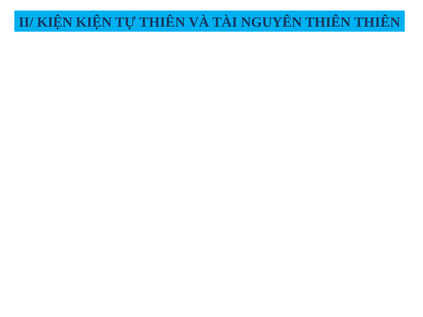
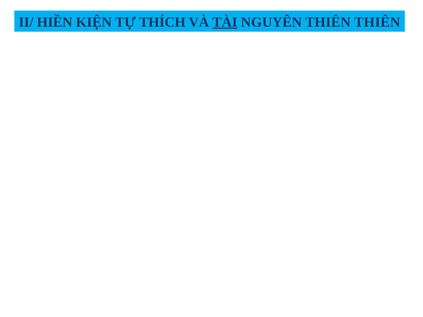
II/ KIỆN: KIỆN -> HIỀN (55, 22)
TỰ THIÊN: THIÊN -> THÍCH (162, 22)
TÀI underline: none -> present (225, 22)
